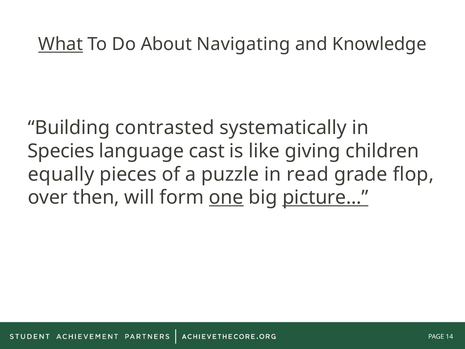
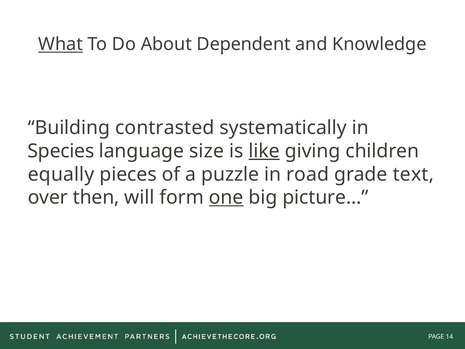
Navigating: Navigating -> Dependent (244, 44)
cast: cast -> size (207, 151)
like underline: none -> present (264, 151)
read: read -> road (308, 174)
flop: flop -> text (413, 174)
picture… underline: present -> none (325, 197)
